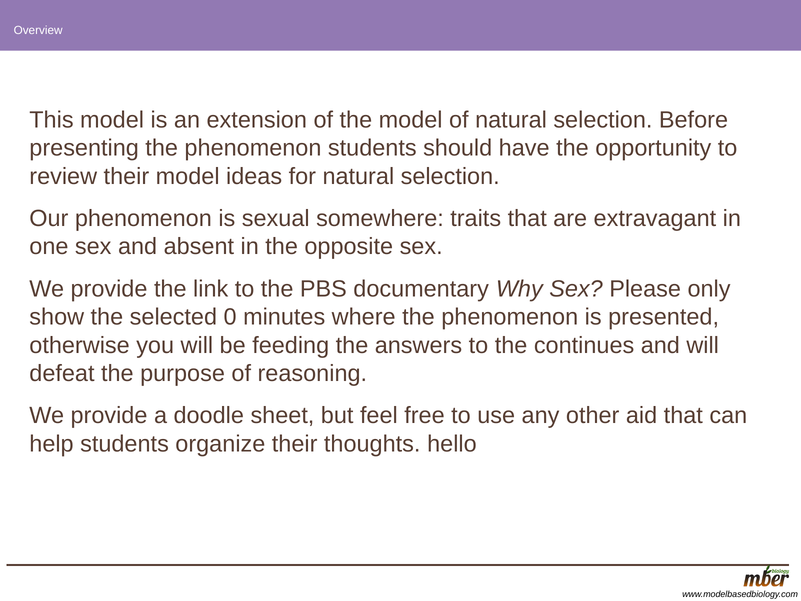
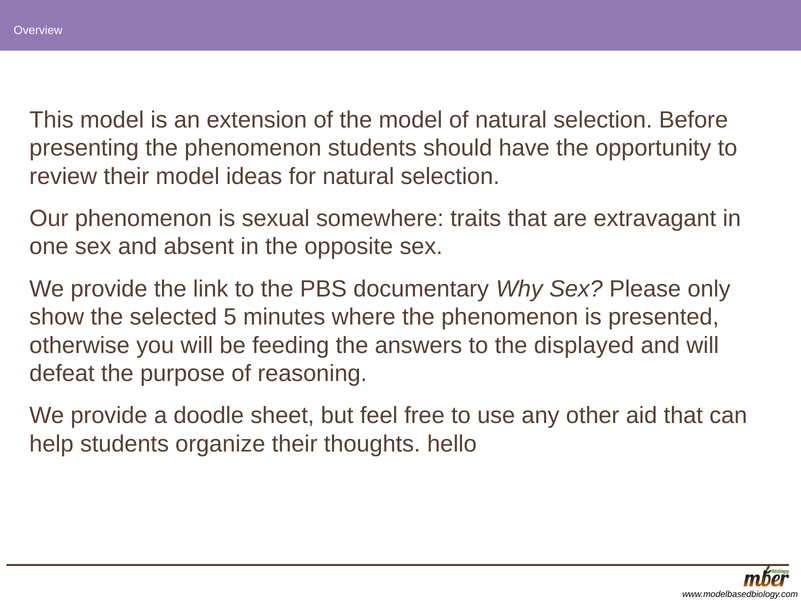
0: 0 -> 5 (230, 317)
continues: continues -> displayed (584, 345)
